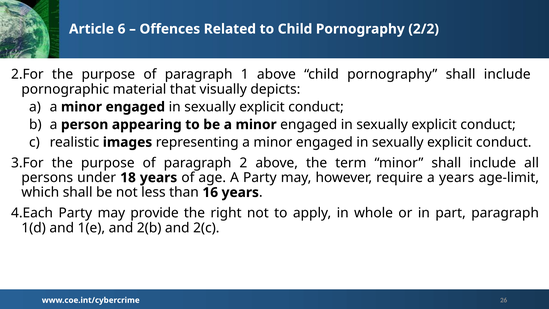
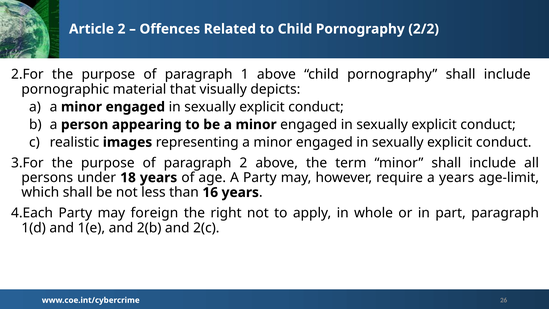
Article 6: 6 -> 2 (122, 29)
provide: provide -> foreign (154, 213)
